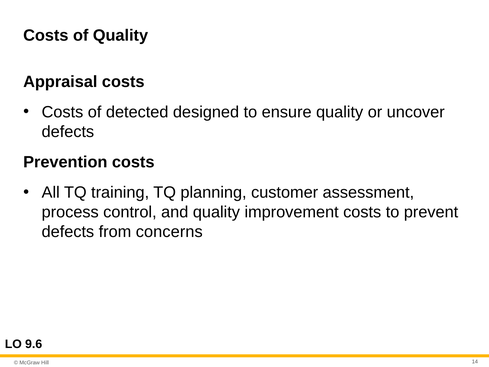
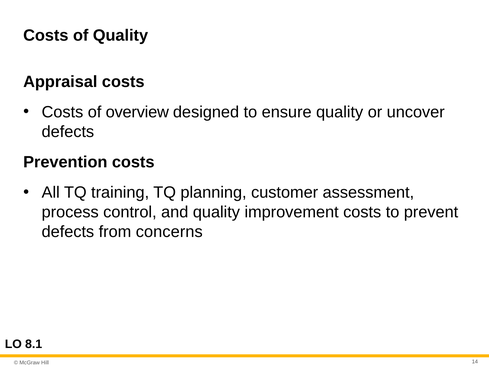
detected: detected -> overview (137, 112)
9.6: 9.6 -> 8.1 (34, 344)
